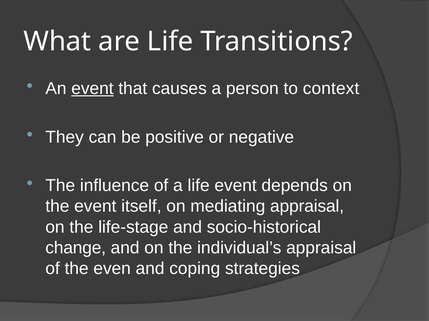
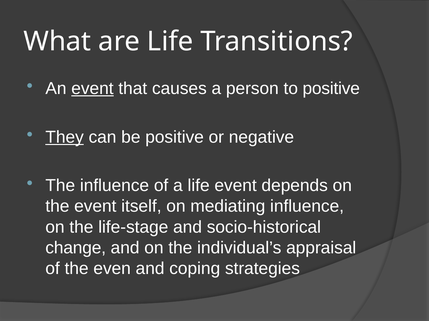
to context: context -> positive (331, 89)
They underline: none -> present (65, 137)
mediating appraisal: appraisal -> influence (307, 207)
